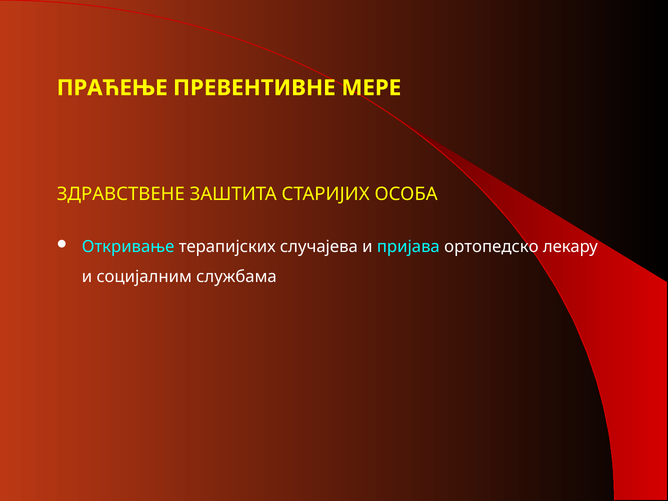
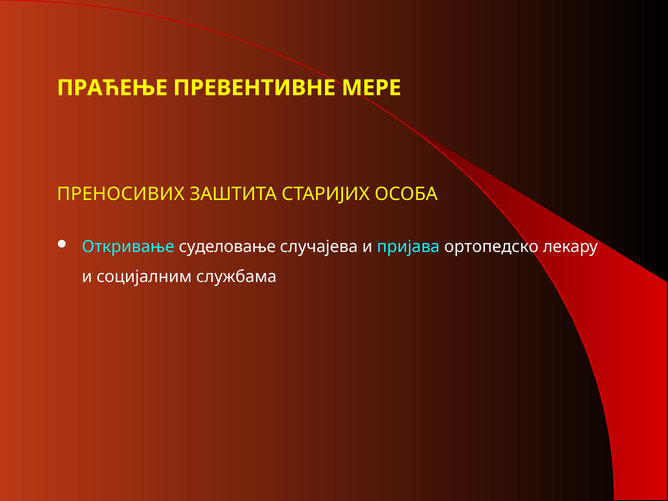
ЗДРАВСТВЕНЕ: ЗДРАВСТВЕНЕ -> ПРЕНОСИВИХ (121, 194)
терапијских: терапијских -> суделовање (227, 247)
